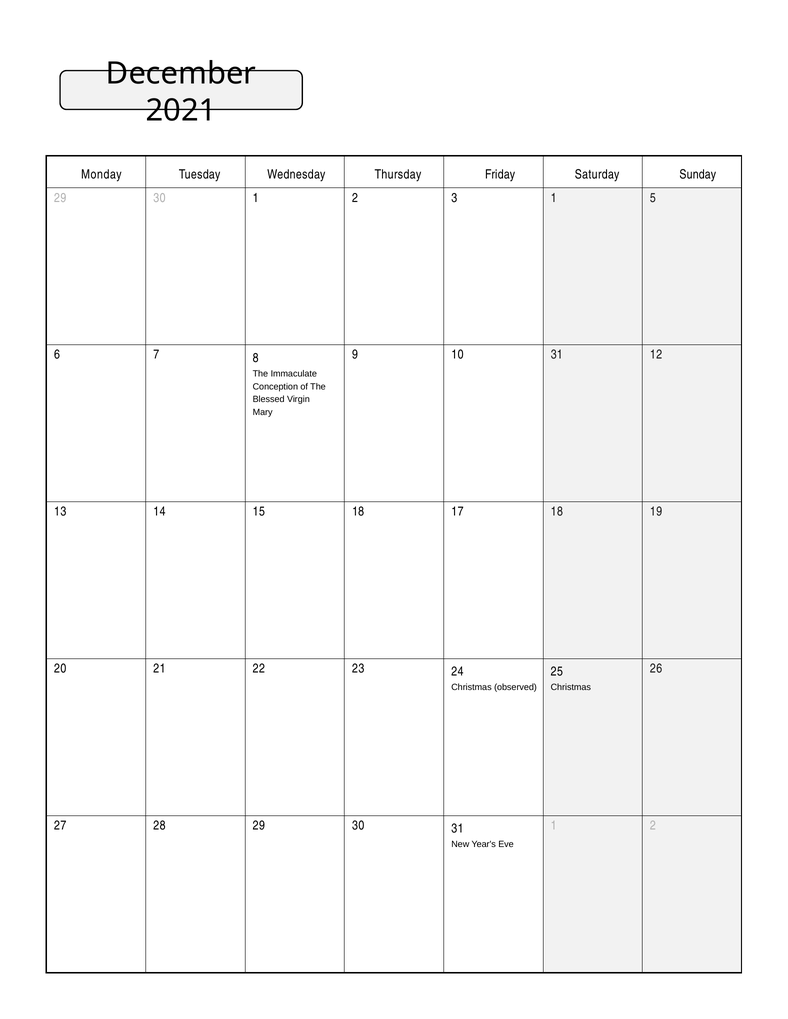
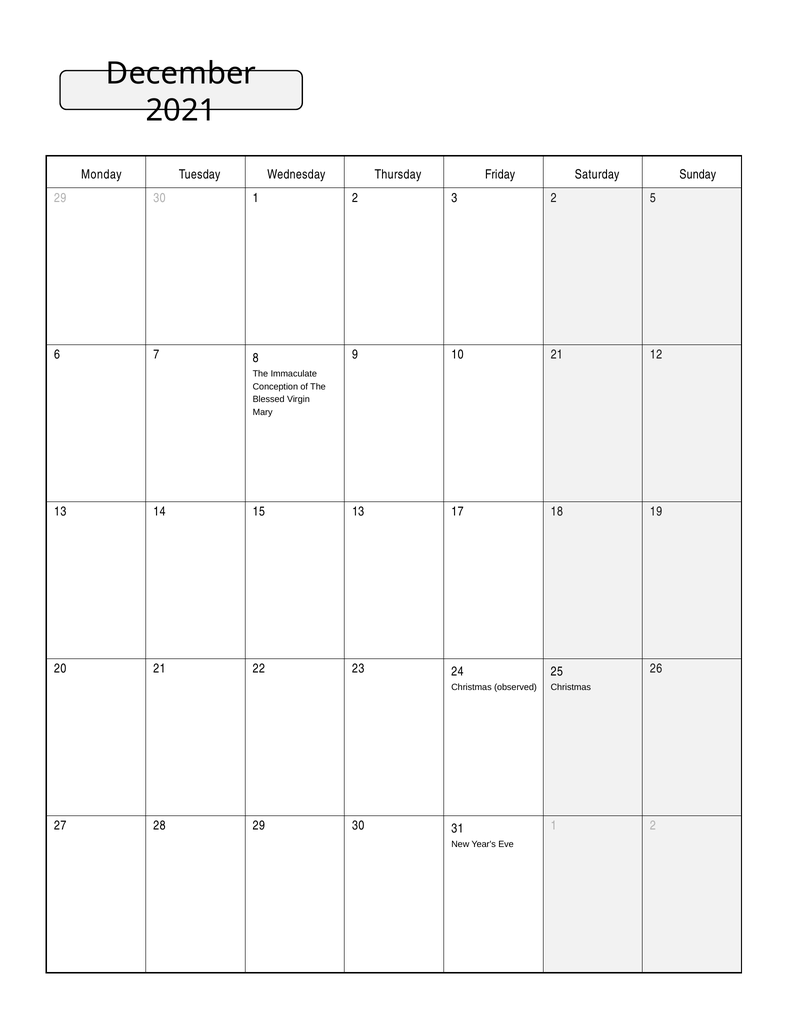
3 1: 1 -> 2 (554, 198)
10 31: 31 -> 21 (557, 355)
15 18: 18 -> 13 (358, 512)
